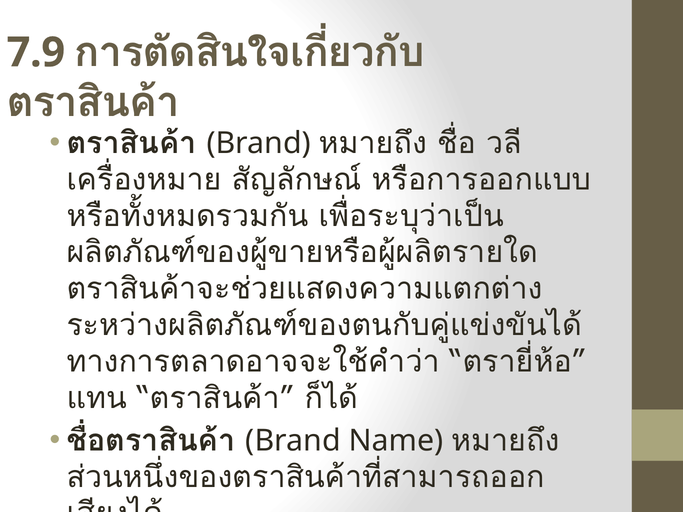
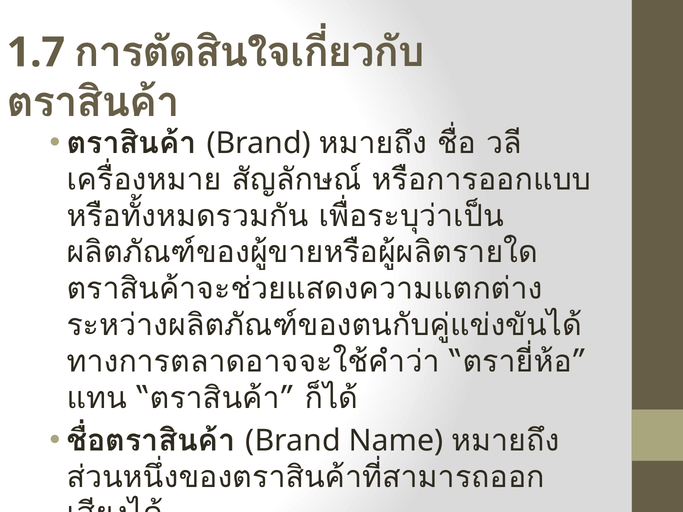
7.9: 7.9 -> 1.7 (36, 53)
